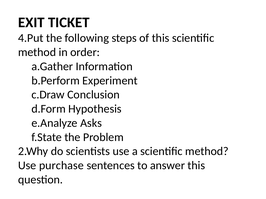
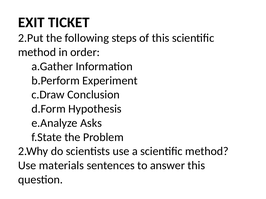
4.Put: 4.Put -> 2.Put (31, 38)
purchase: purchase -> materials (61, 166)
